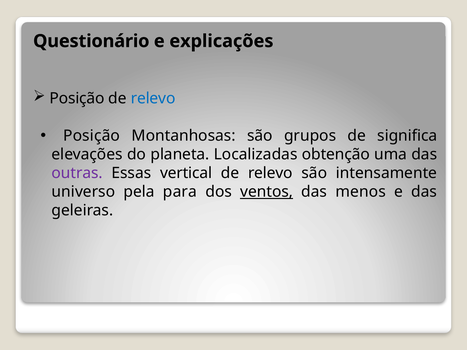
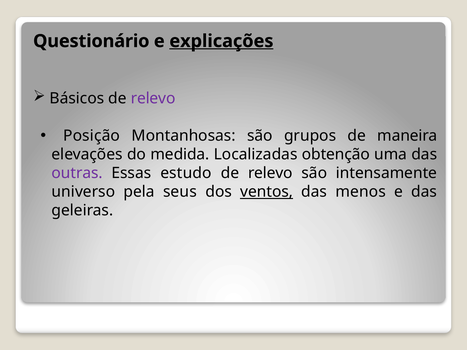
explicações underline: none -> present (221, 41)
Posição: Posição -> Básicos (77, 99)
relevo colour: blue -> purple (153, 99)
significa: significa -> maneira (407, 136)
planeta: planeta -> medida (180, 155)
vertical: vertical -> estudo (186, 173)
para: para -> seus (180, 192)
